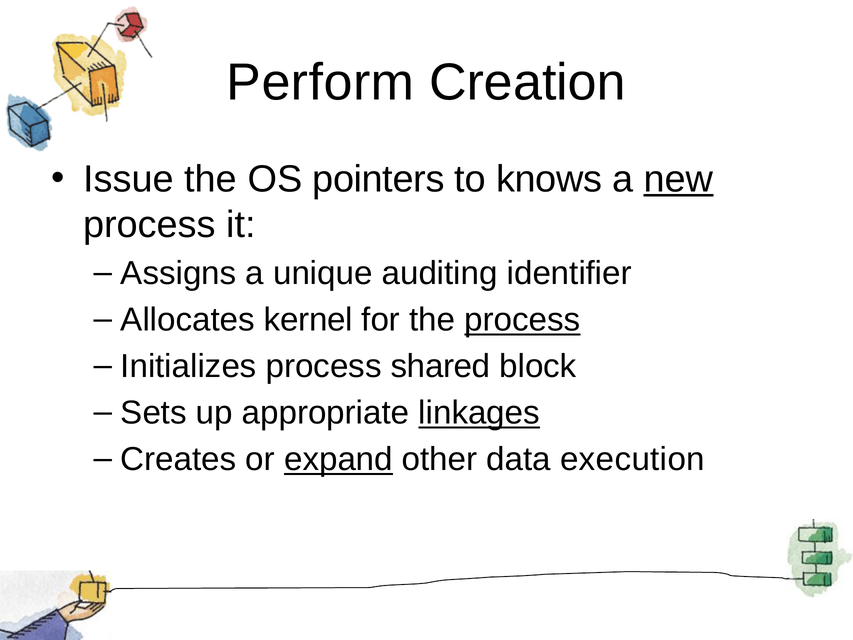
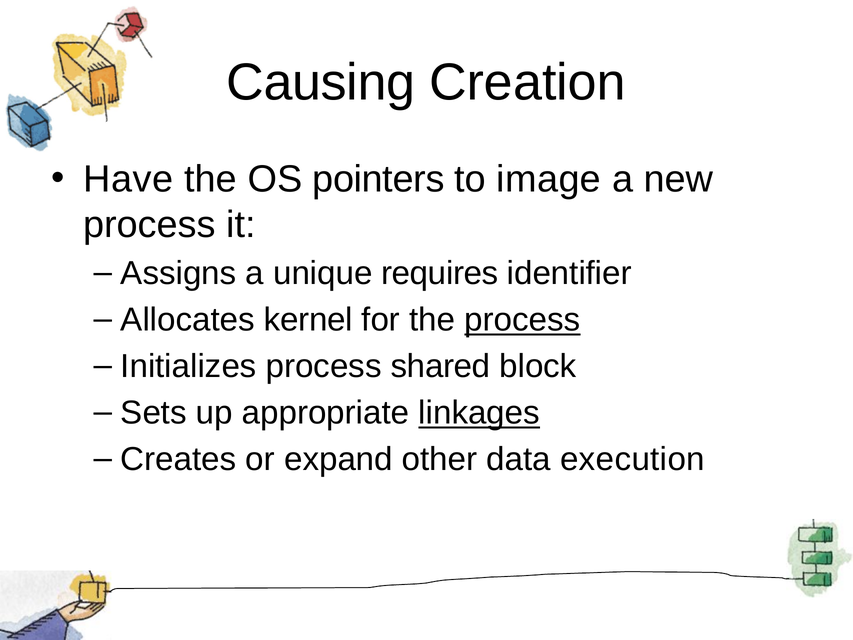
Perform: Perform -> Causing (321, 83)
Issue: Issue -> Have (128, 179)
knows: knows -> image (549, 179)
new underline: present -> none (678, 179)
auditing: auditing -> requires (440, 273)
expand underline: present -> none (338, 459)
